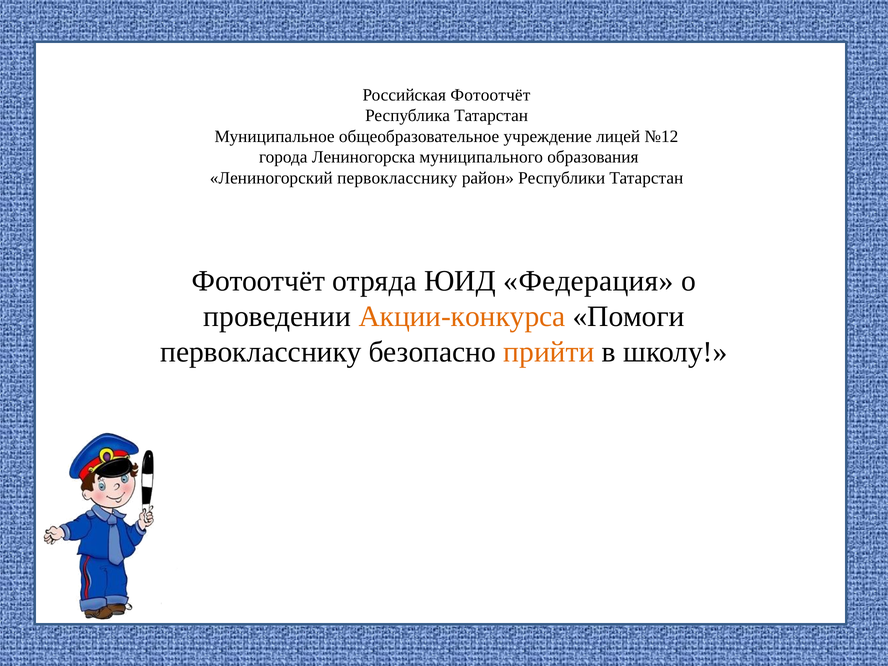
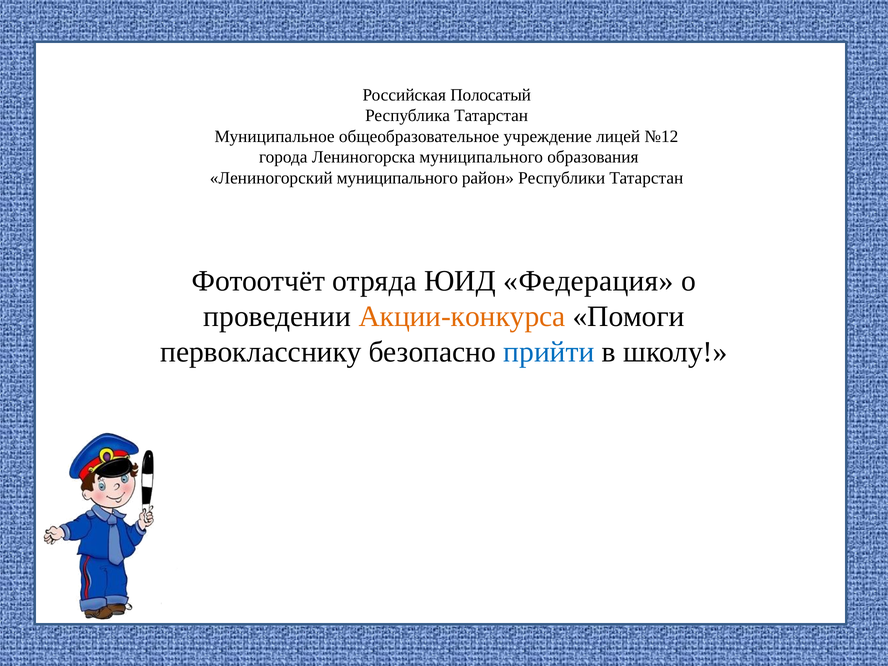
Российская Фотоотчёт: Фотоотчёт -> Полосатый (491, 95)
Лениногорский первокласснику: первокласснику -> муниципального (397, 178)
прийти colour: orange -> blue (549, 352)
